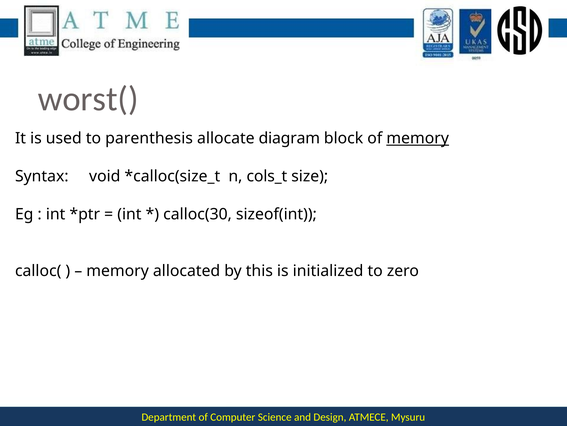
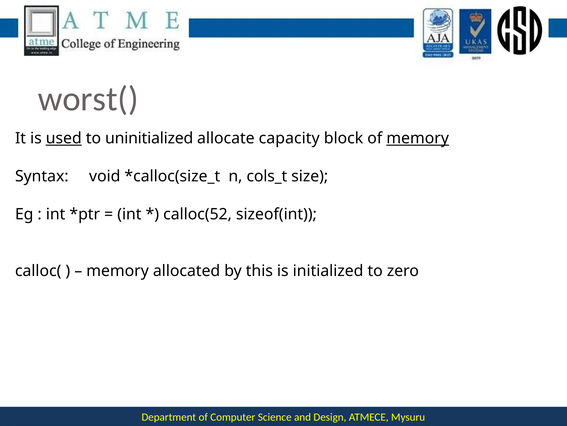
used underline: none -> present (64, 138)
parenthesis: parenthesis -> uninitialized (149, 138)
diagram: diagram -> capacity (289, 138)
calloc(30: calloc(30 -> calloc(52 (198, 214)
